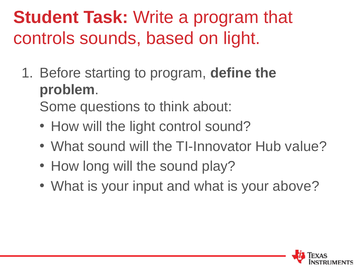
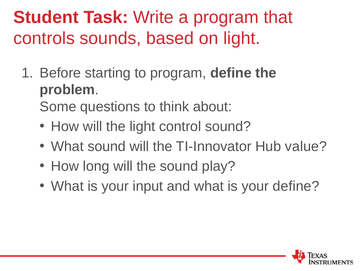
your above: above -> define (296, 186)
